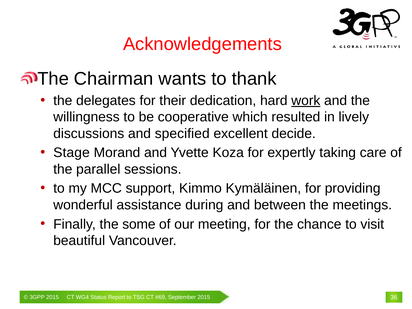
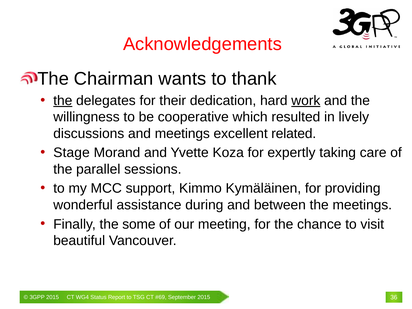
the underline: none -> present (63, 101)
and specified: specified -> meetings (182, 134)
decide: decide -> related (294, 134)
